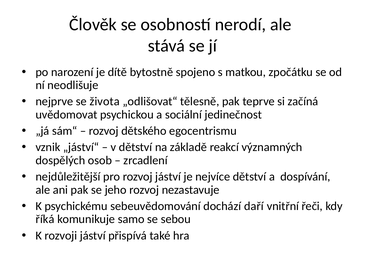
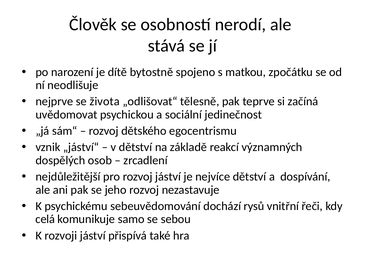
daří: daří -> rysů (254, 207)
říká: říká -> celá (45, 220)
